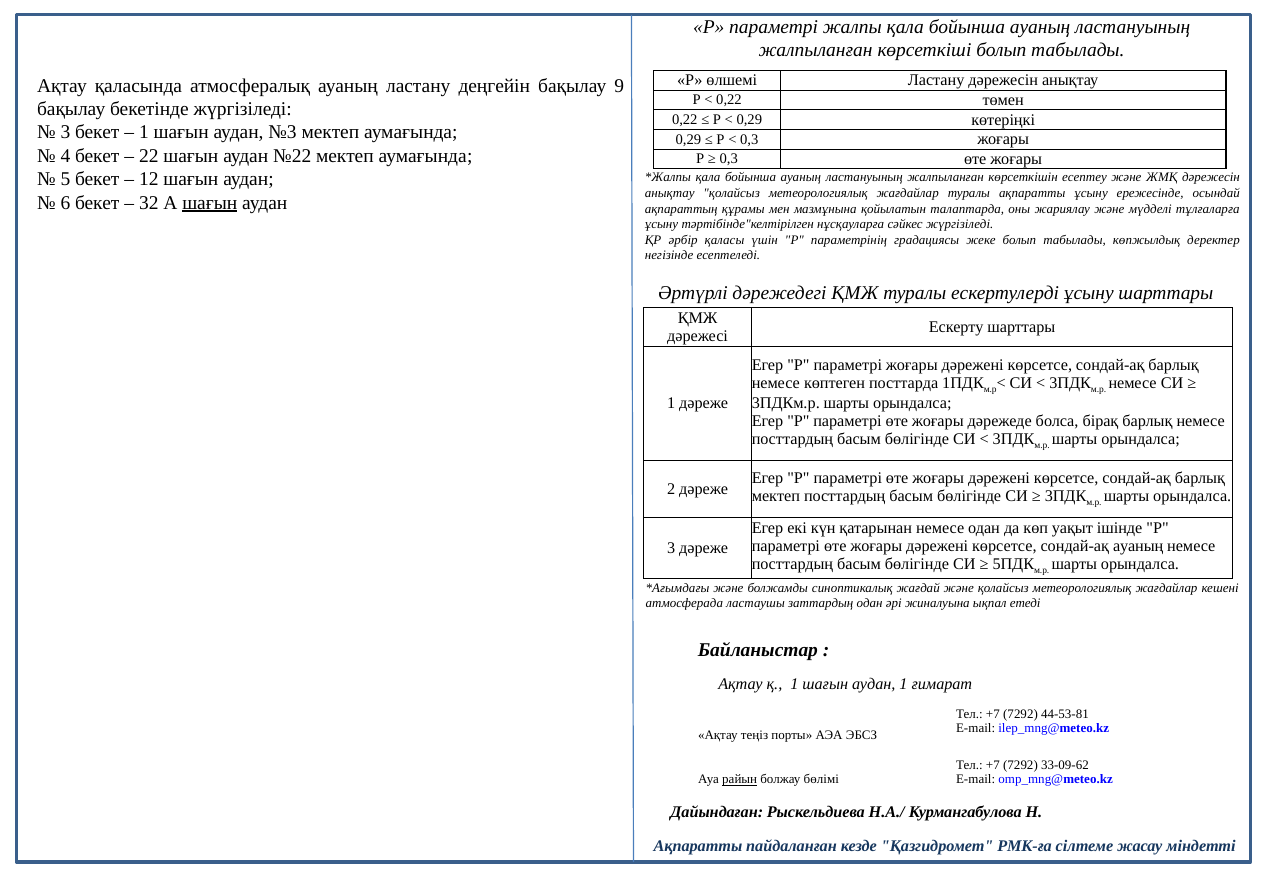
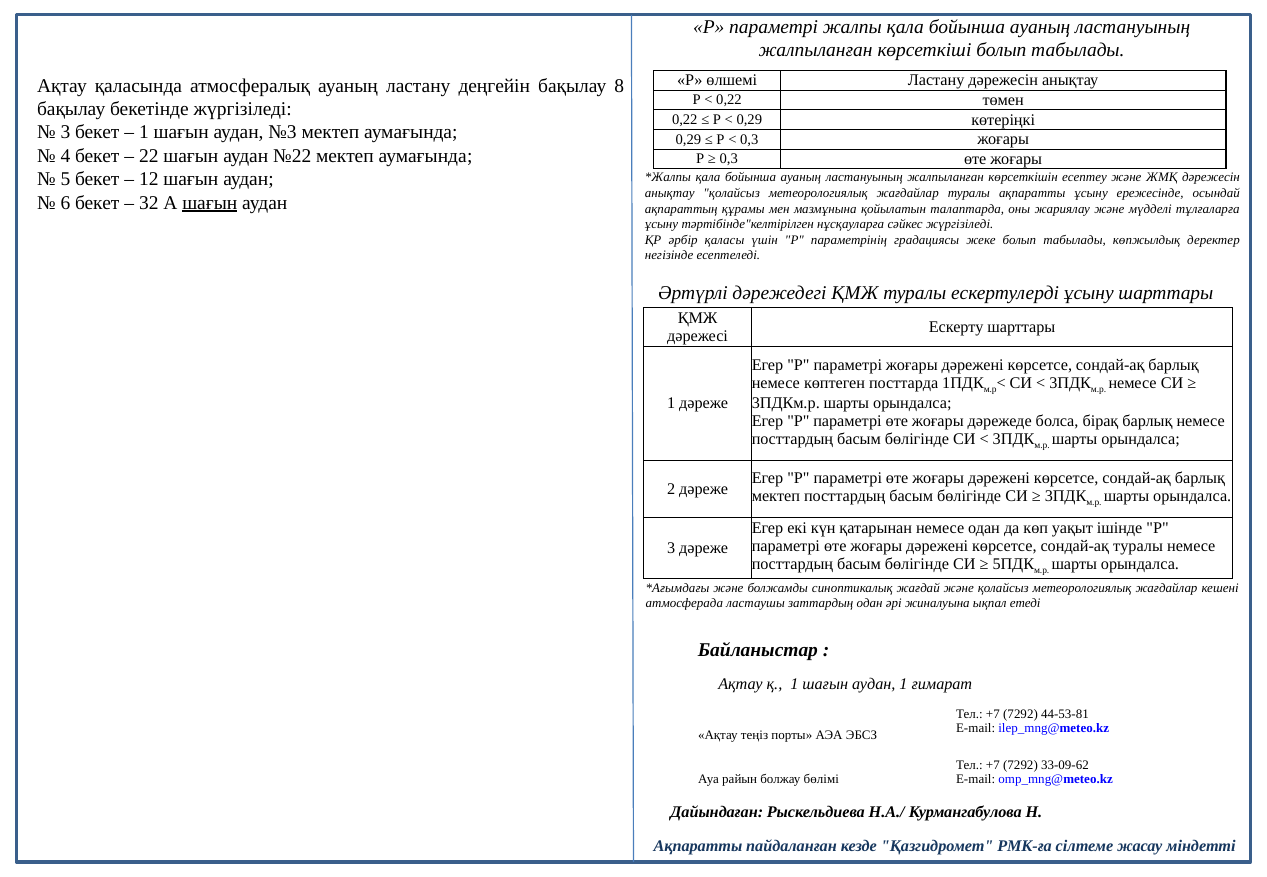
9: 9 -> 8 (619, 86)
сондай-ақ ауаның: ауаның -> туралы (1138, 547)
райын underline: present -> none (740, 780)
